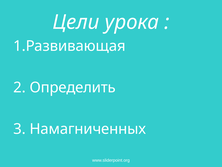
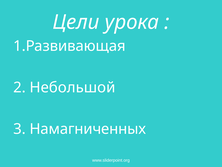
Определить: Определить -> Небольшой (72, 87)
